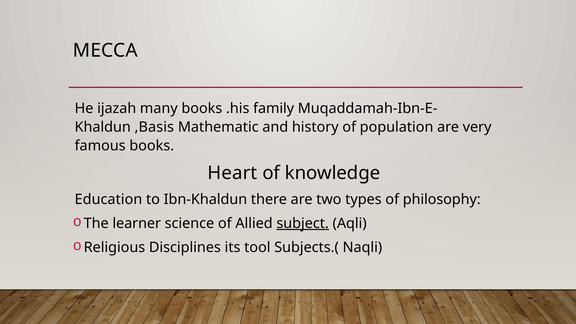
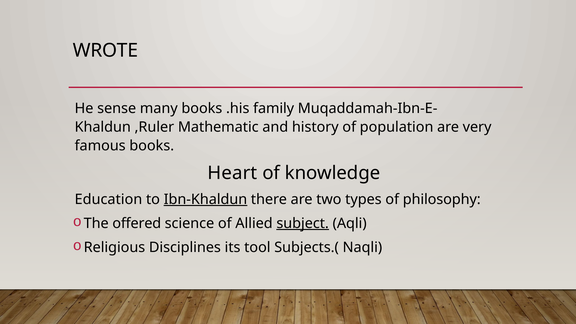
MECCA: MECCA -> WROTE (105, 50)
ijazah: ijazah -> sense (117, 108)
,Basis: ,Basis -> ,Ruler (154, 127)
Ibn-Khaldun underline: none -> present (205, 199)
learner: learner -> offered (137, 223)
